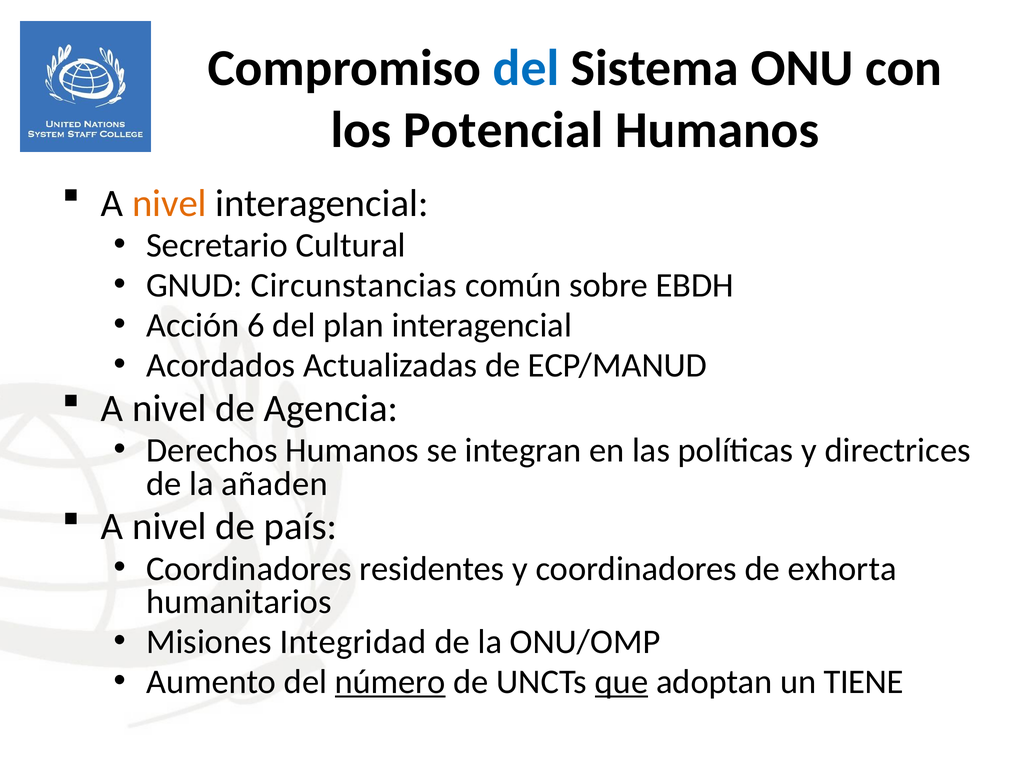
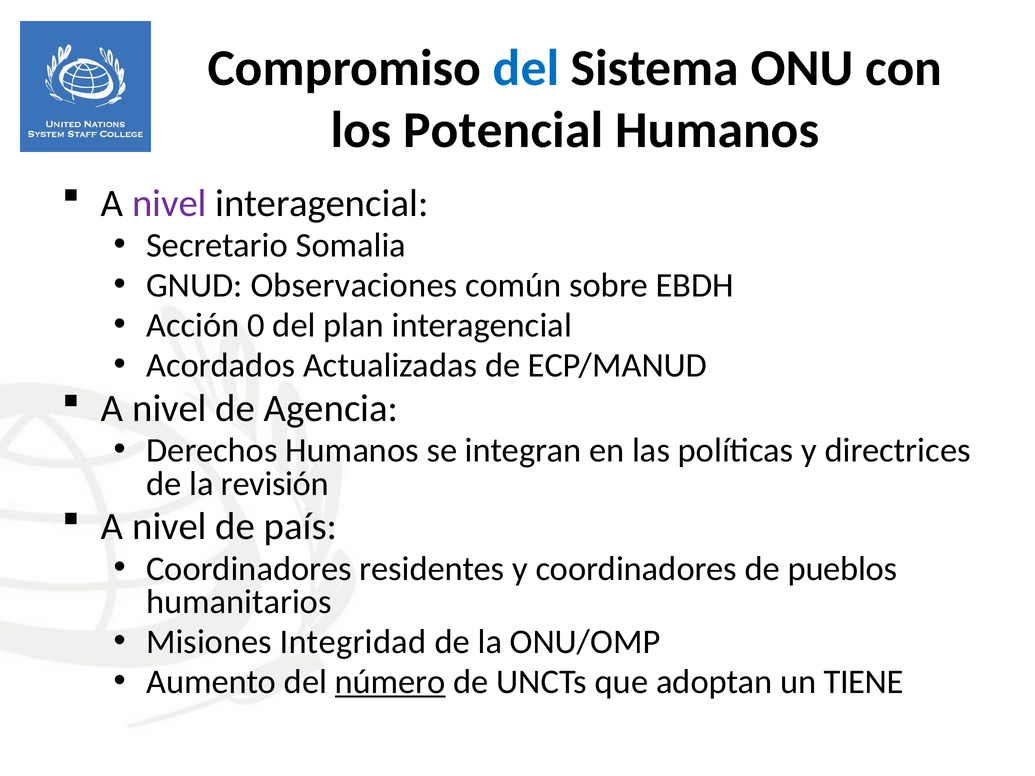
nivel colour: orange -> purple (169, 203)
Cultural: Cultural -> Somalia (351, 246)
Circunstancias: Circunstancias -> Observaciones (354, 286)
6: 6 -> 0 (256, 326)
añaden: añaden -> revisión (275, 484)
exhorta: exhorta -> pueblos (842, 569)
que underline: present -> none (622, 682)
